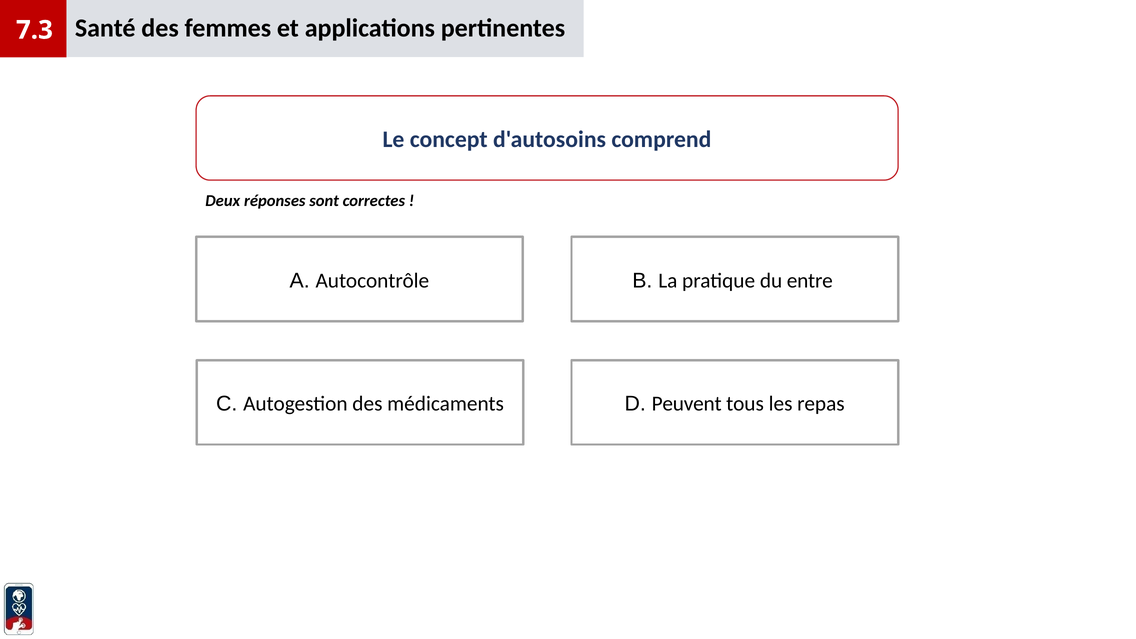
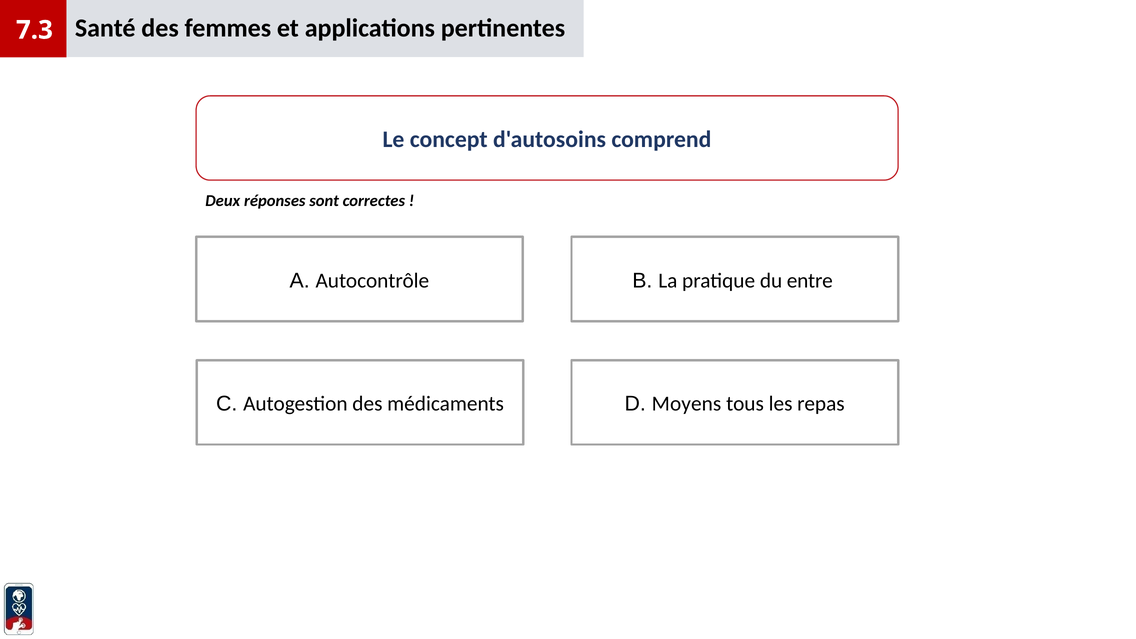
Peuvent: Peuvent -> Moyens (687, 404)
